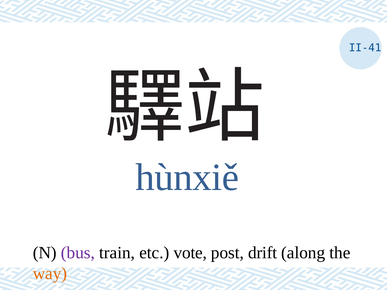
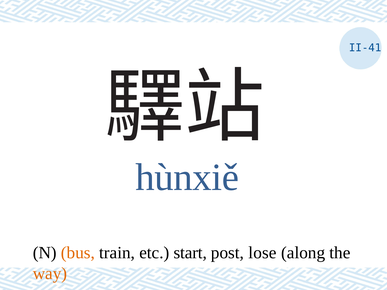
bus colour: purple -> orange (78, 253)
vote: vote -> start (190, 253)
drift: drift -> lose (262, 253)
